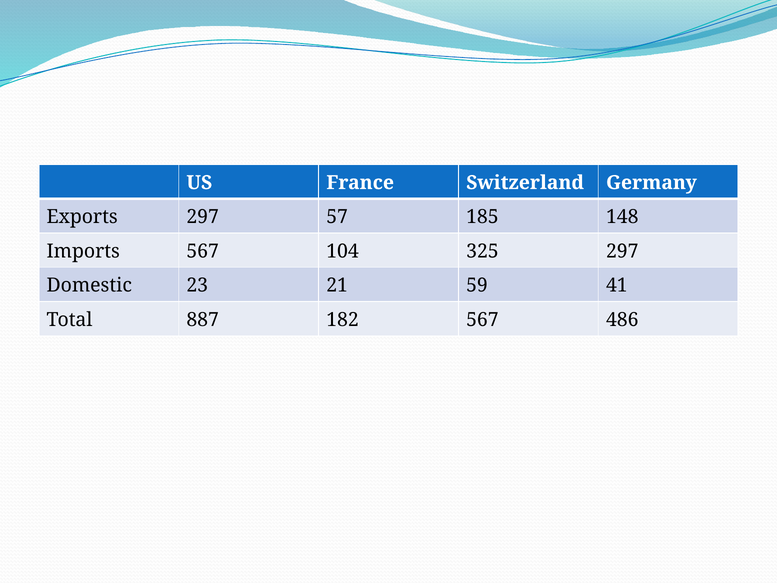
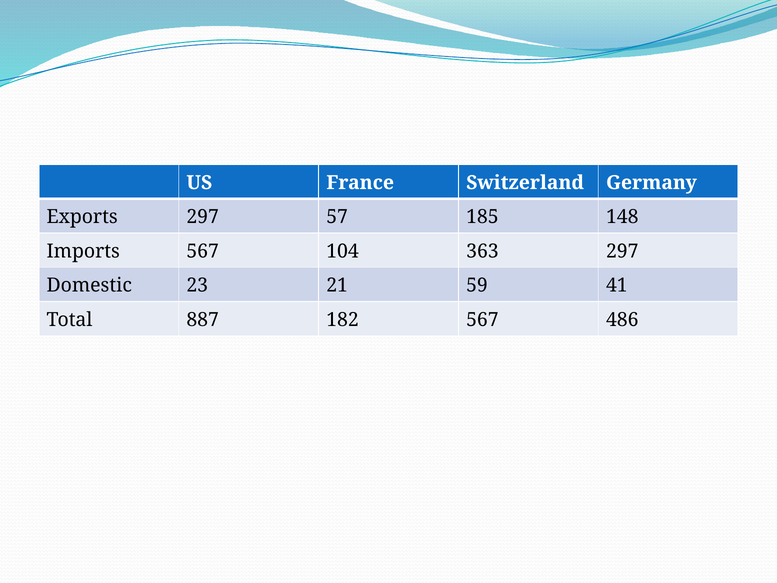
325: 325 -> 363 (482, 251)
